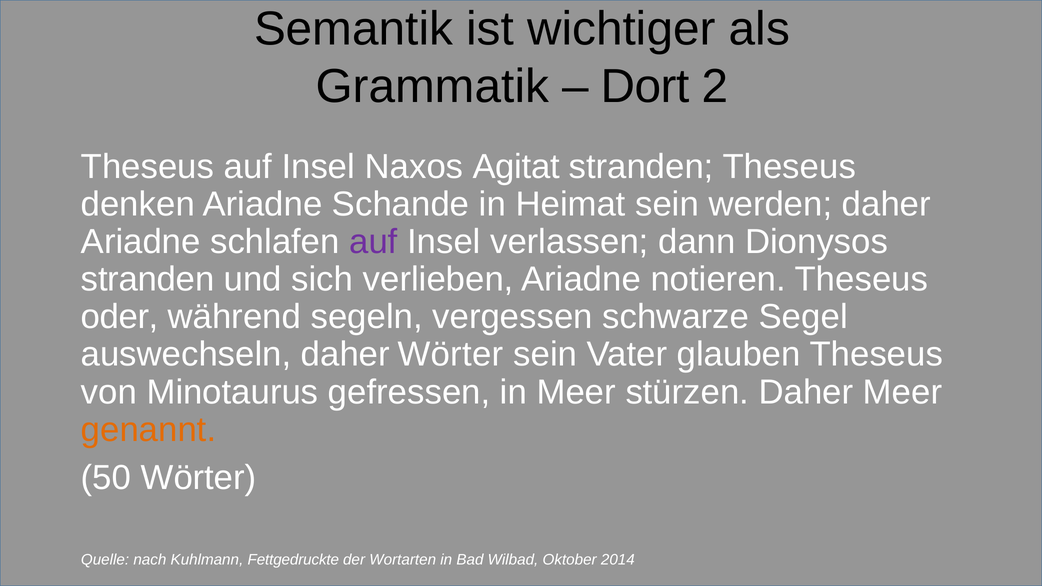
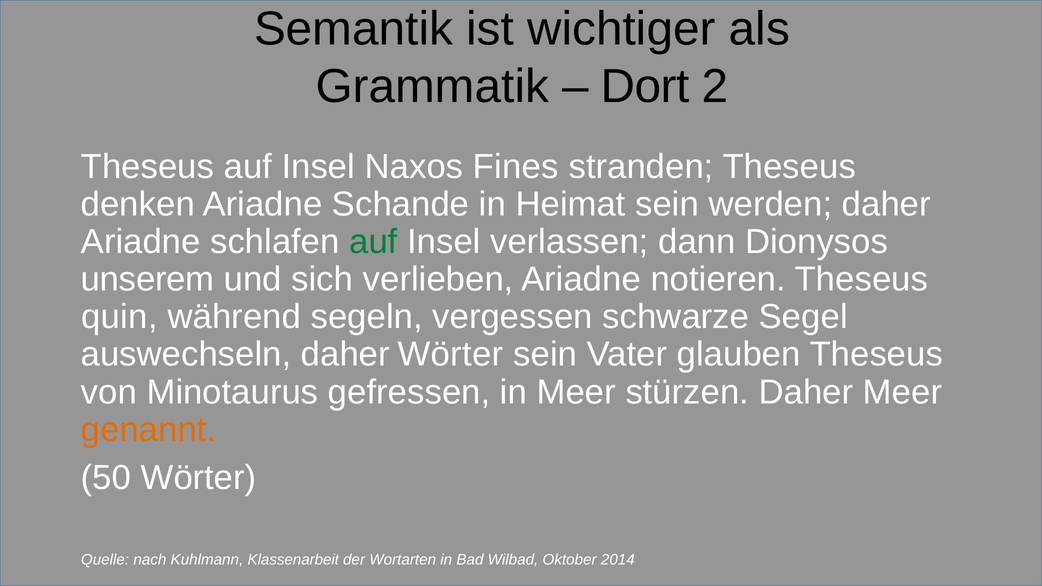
Agitat: Agitat -> Fines (516, 167)
auf colour: purple -> green (373, 242)
stranden: stranden -> unserem (148, 280)
oder: oder -> quin (119, 317)
Fettgedruckte: Fettgedruckte -> Klassenarbeit (293, 560)
